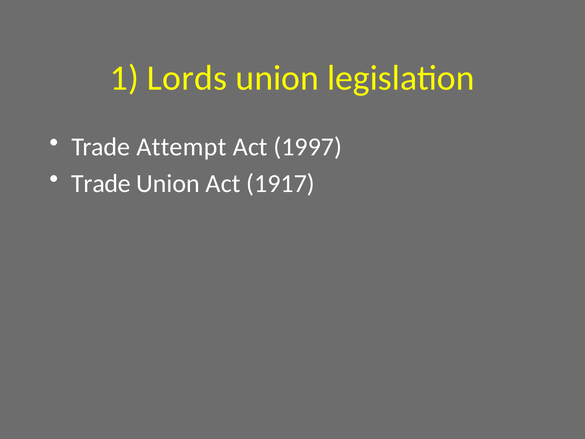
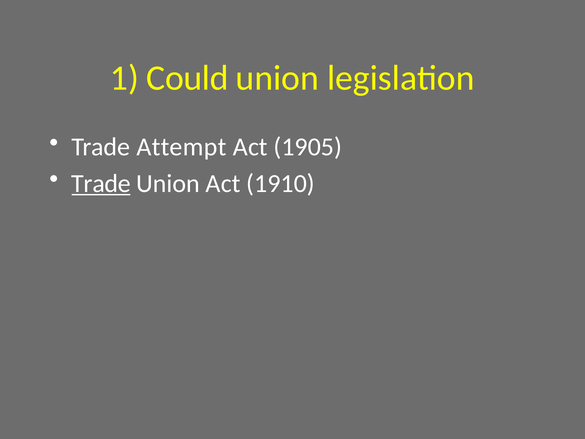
Lords: Lords -> Could (187, 78)
1997: 1997 -> 1905 (308, 147)
Trade underline: none -> present (101, 183)
1917: 1917 -> 1910 (281, 183)
